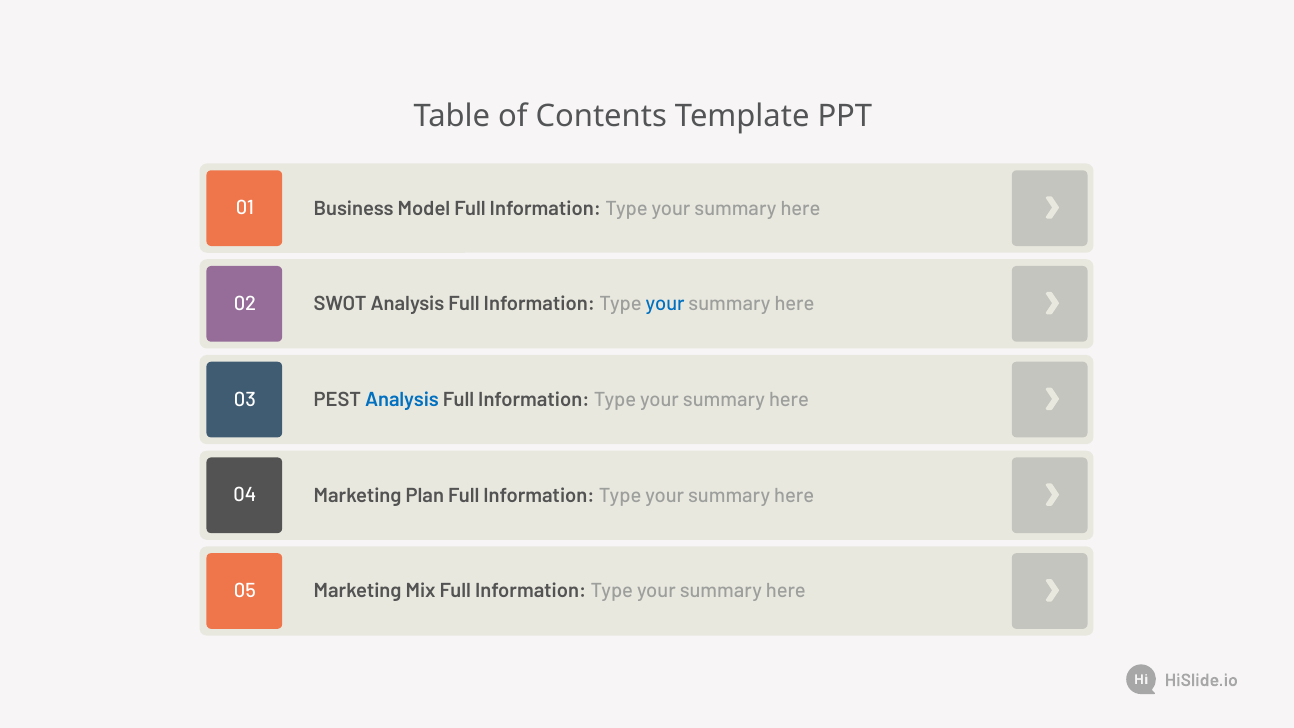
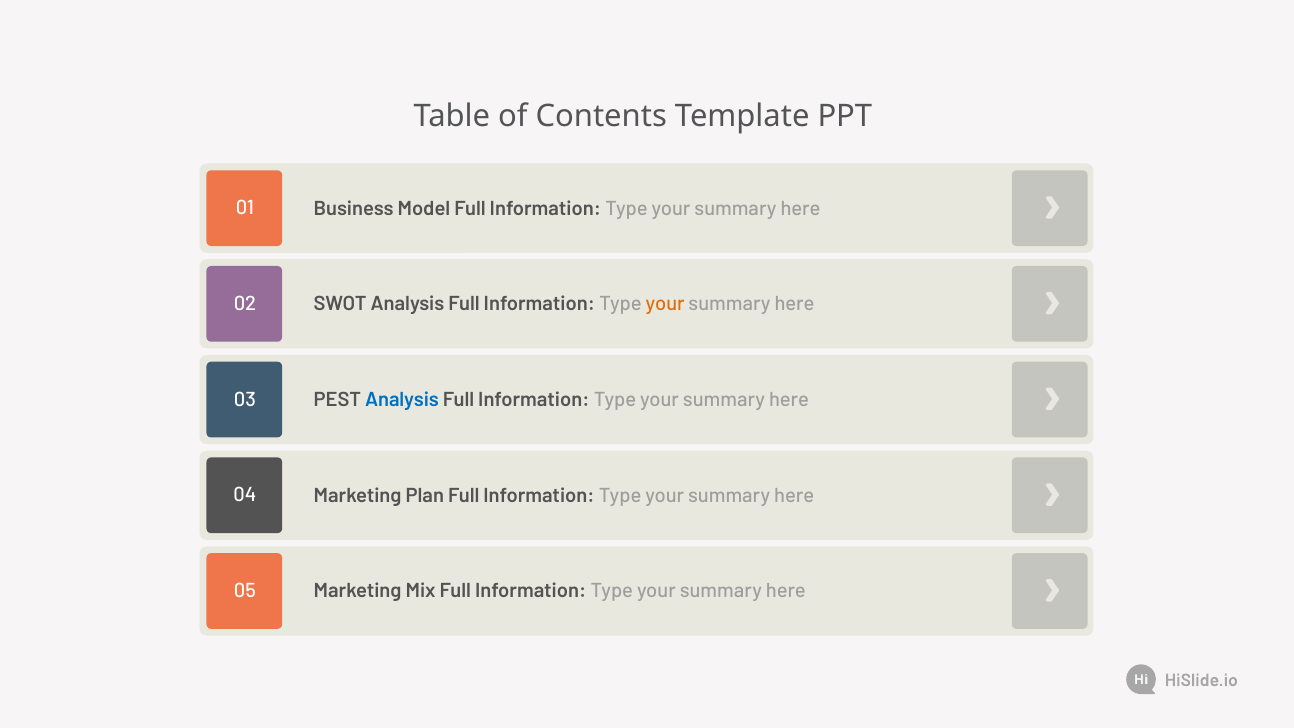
your colour: blue -> orange (665, 304)
